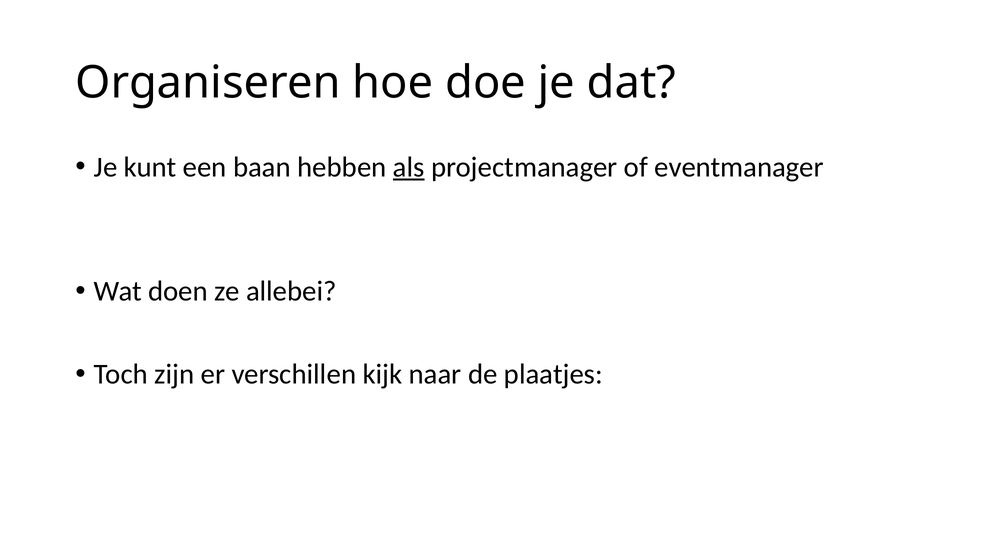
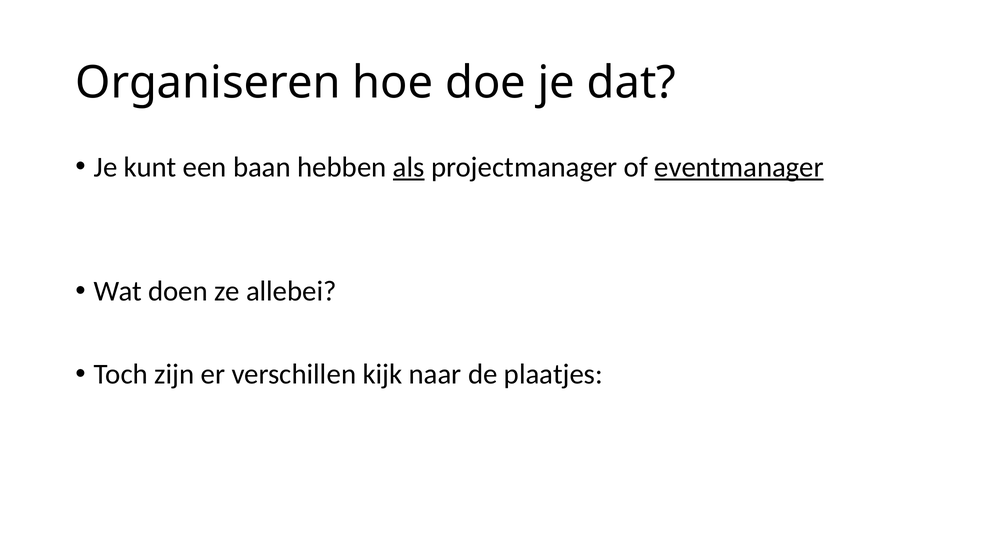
eventmanager underline: none -> present (739, 167)
